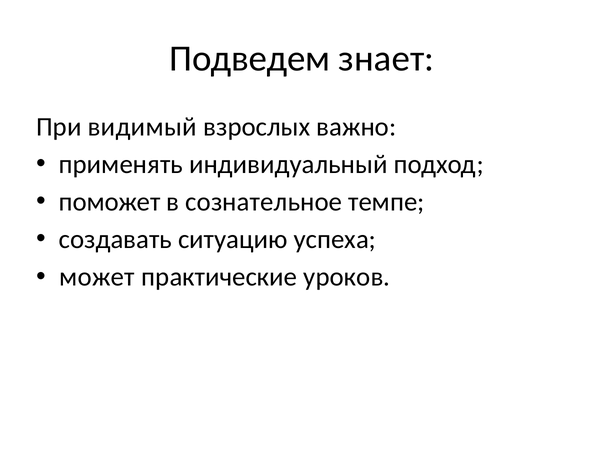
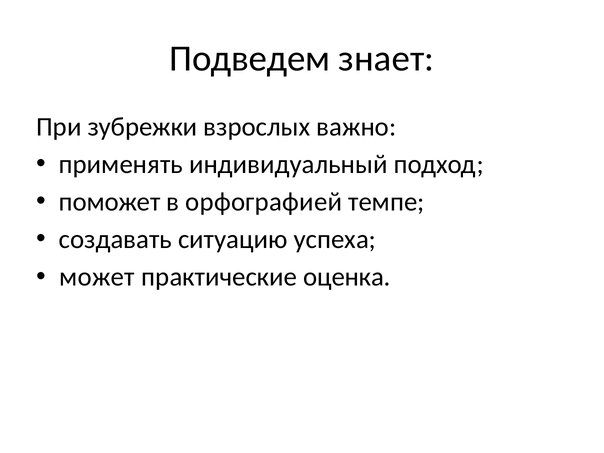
видимый: видимый -> зубрежки (143, 127)
сознательное: сознательное -> орфографией (264, 202)
уроков: уроков -> оценка (347, 277)
